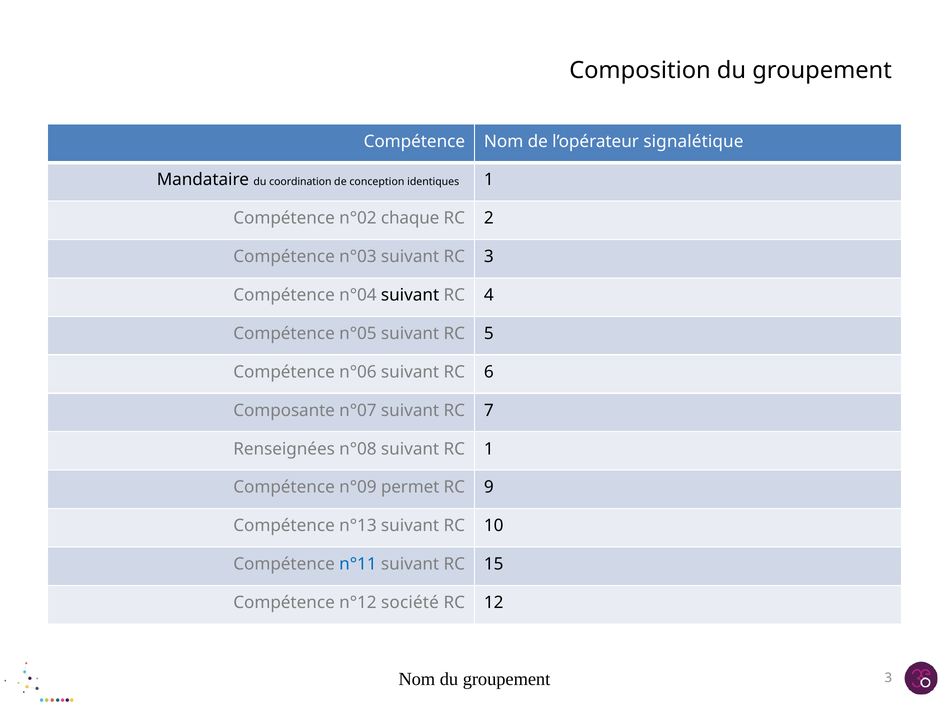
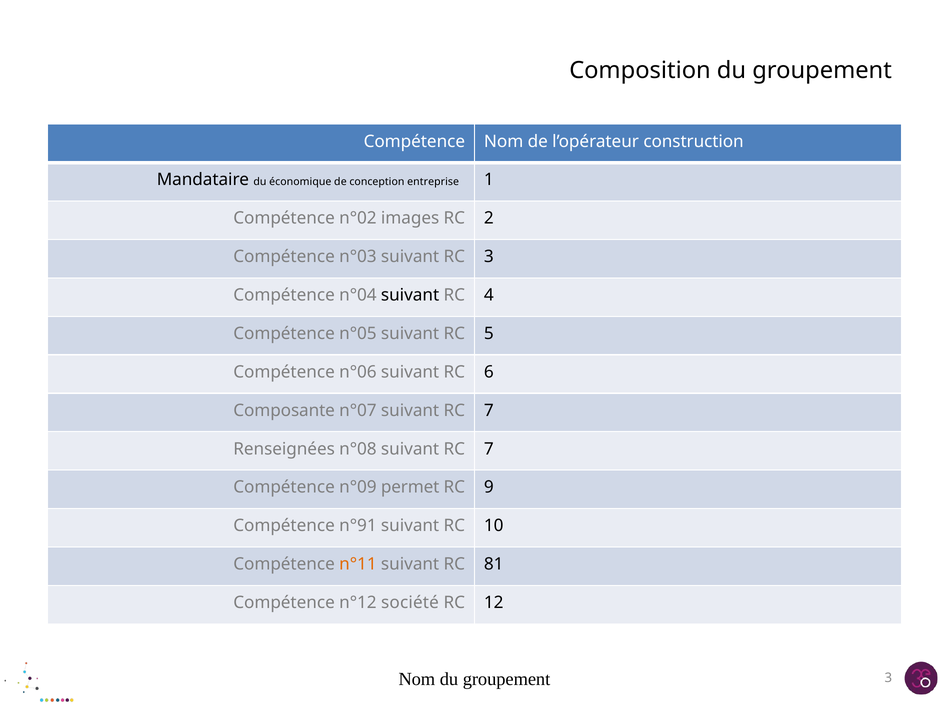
signalétique: signalétique -> construction (694, 142)
coordination: coordination -> économique (300, 182)
identiques: identiques -> entreprise (433, 182)
chaque: chaque -> images (410, 218)
n°08 suivant RC 1: 1 -> 7 (489, 449)
n°13: n°13 -> n°91 (358, 526)
n°11 colour: blue -> orange (358, 565)
15: 15 -> 81 (494, 565)
